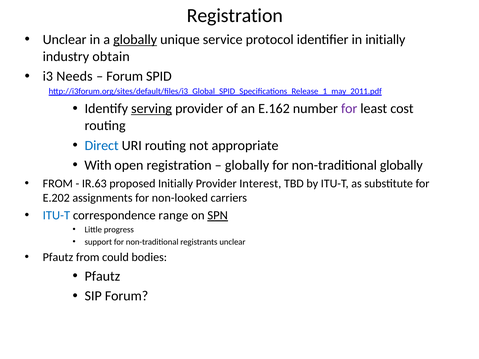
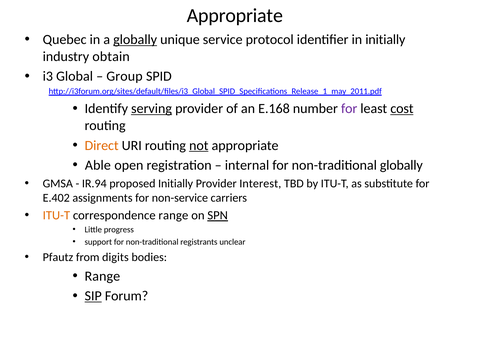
Registration: Registration -> Appropriate (235, 16)
Unclear: Unclear -> Quebec (65, 40)
Needs: Needs -> Global (75, 76)
Forum: Forum -> Group (125, 76)
E.162: E.162 -> E.168 (274, 109)
cost underline: none -> present (402, 109)
Direct colour: blue -> orange (102, 146)
not underline: none -> present (199, 146)
With: With -> Able (98, 165)
globally: globally -> internal (247, 165)
FROM: FROM -> GMSA (58, 184)
IR.63: IR.63 -> IR.94 (94, 184)
E.202: E.202 -> E.402 (56, 198)
non-looked: non-looked -> non-service (180, 198)
ITU-T colour: blue -> orange (56, 216)
could: could -> digits (115, 257)
Pfautz: Pfautz -> Range (102, 276)
SIP underline: none -> present (93, 296)
